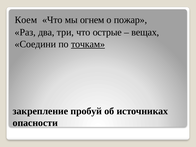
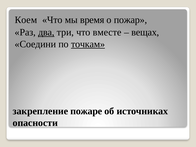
огнем: огнем -> время (92, 20)
два underline: none -> present (46, 32)
острые: острые -> вместе (107, 32)
пробуй: пробуй -> пожаре (86, 111)
